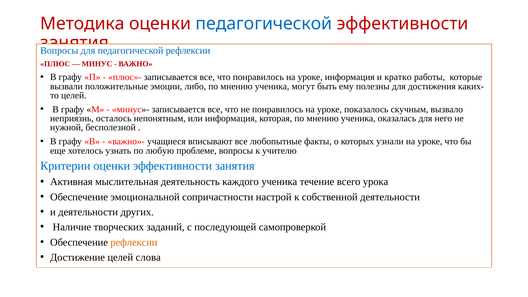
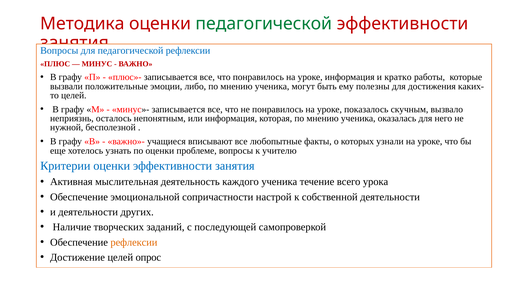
педагогической colour: blue -> green (264, 24)
по любую: любую -> оценки (160, 151)
слова: слова -> опрос (148, 257)
